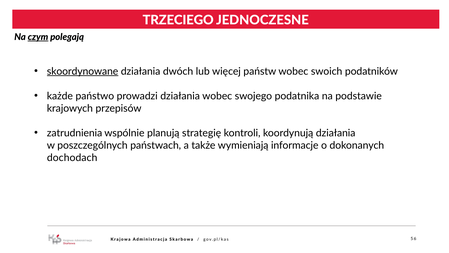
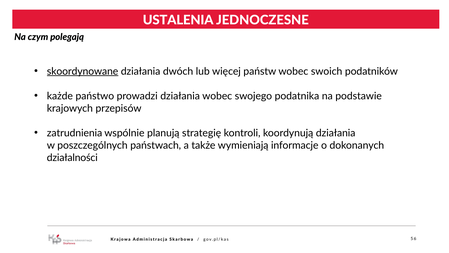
TRZECIEGO: TRZECIEGO -> USTALENIA (178, 20)
czym underline: present -> none (38, 37)
dochodach: dochodach -> działalności (72, 158)
